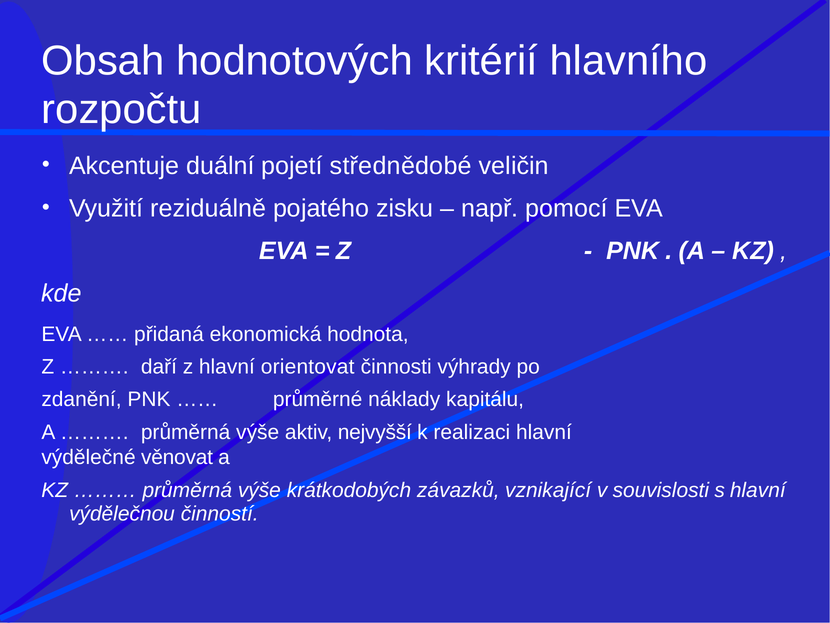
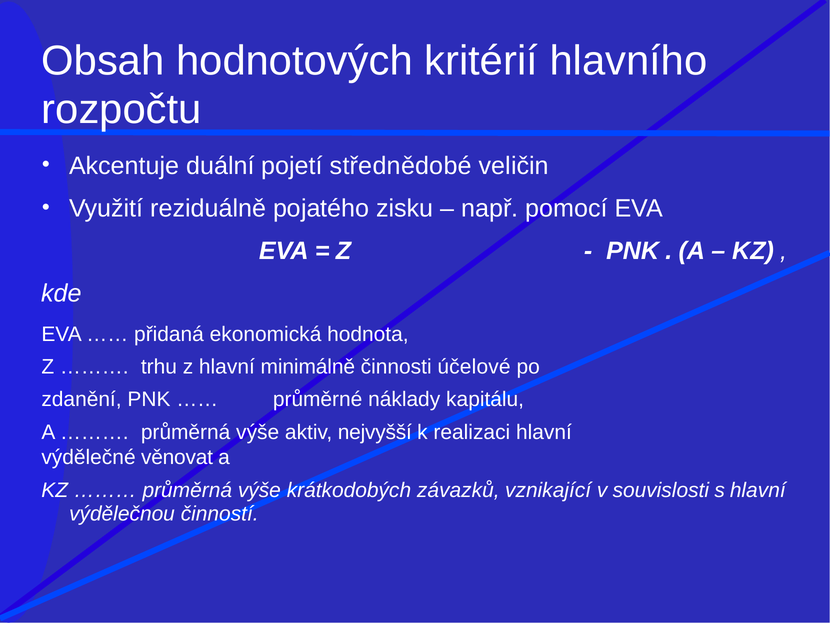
daří: daří -> trhu (159, 366)
orientovat: orientovat -> minimálně (308, 366)
výhrady: výhrady -> účelové (474, 366)
